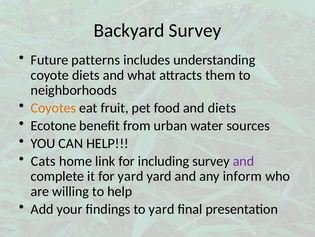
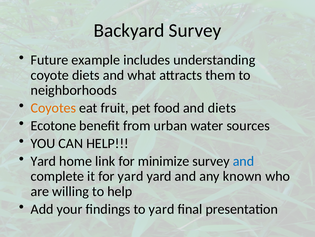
patterns: patterns -> example (96, 60)
Cats: Cats -> Yard (43, 161)
including: including -> minimize (164, 161)
and colour: purple -> blue (243, 161)
inform: inform -> known (242, 176)
